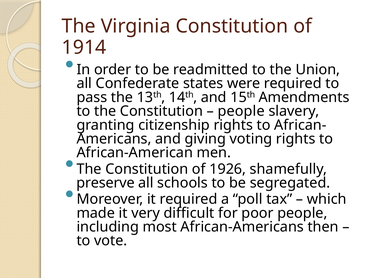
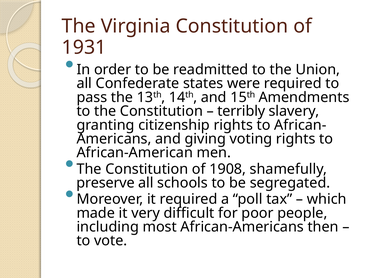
1914: 1914 -> 1931 (84, 47)
people: people -> terribly (241, 111)
1926: 1926 -> 1908 (228, 169)
